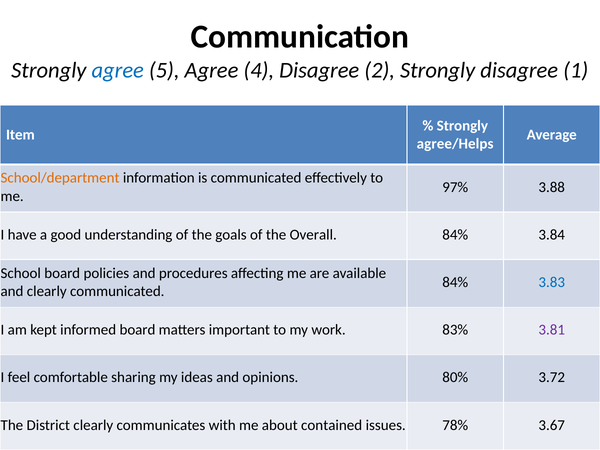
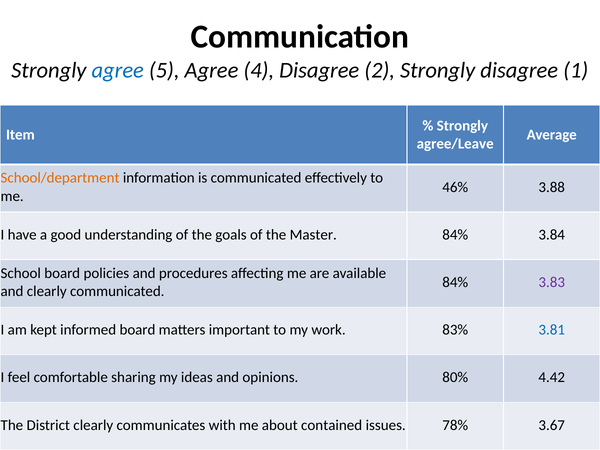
agree/Helps: agree/Helps -> agree/Leave (455, 144)
97%: 97% -> 46% (455, 187)
Overall: Overall -> Master (313, 235)
3.83 colour: blue -> purple (552, 282)
3.81 colour: purple -> blue (552, 330)
3.72: 3.72 -> 4.42 (552, 377)
